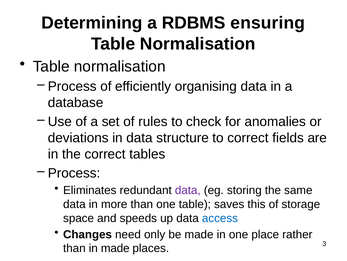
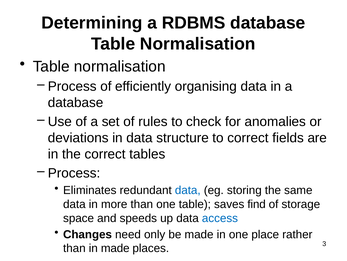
RDBMS ensuring: ensuring -> database (268, 23)
data colour: purple -> blue (188, 190)
this: this -> find (257, 204)
